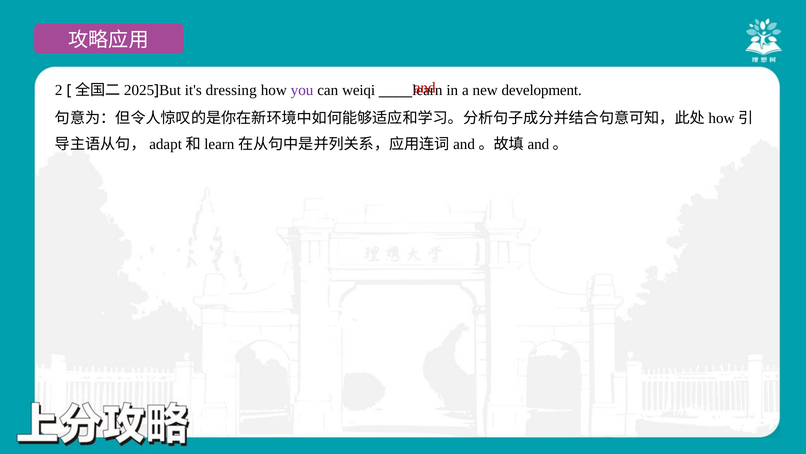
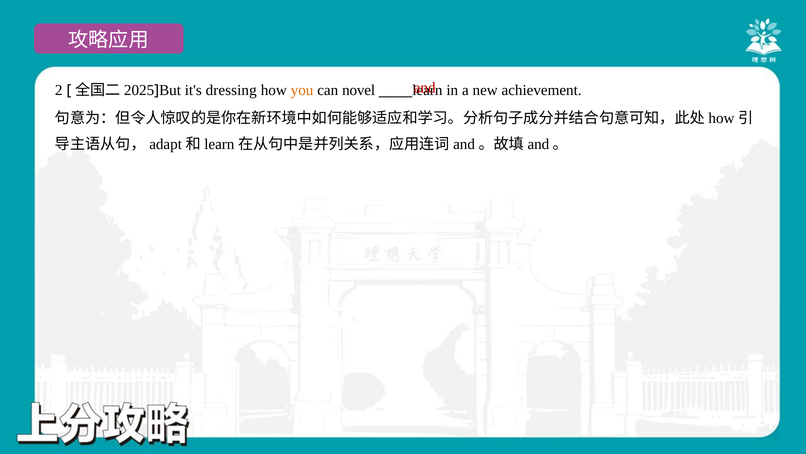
you colour: purple -> orange (302, 90)
weiqi: weiqi -> novel (359, 90)
development: development -> achievement (542, 90)
